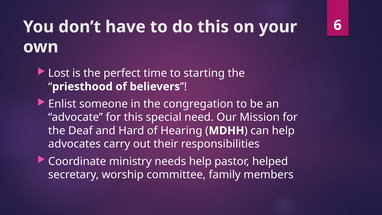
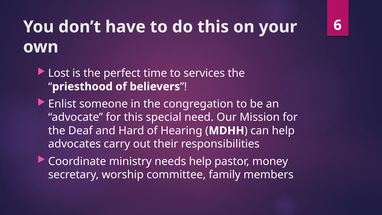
starting: starting -> services (204, 73)
helped: helped -> money (270, 161)
